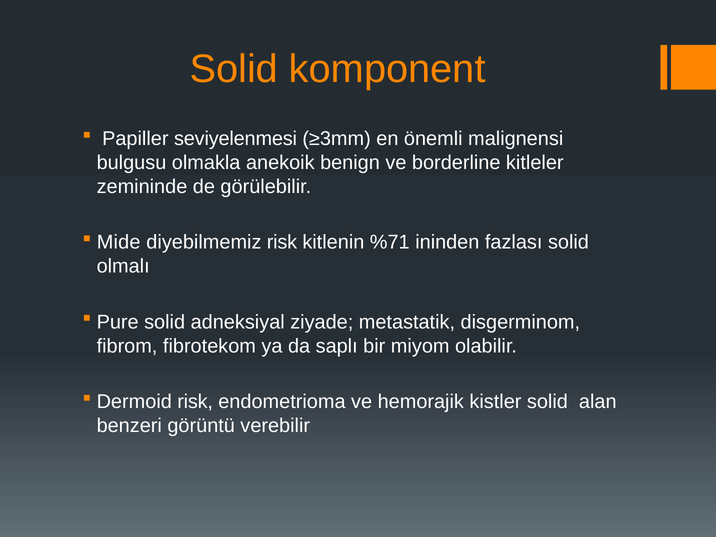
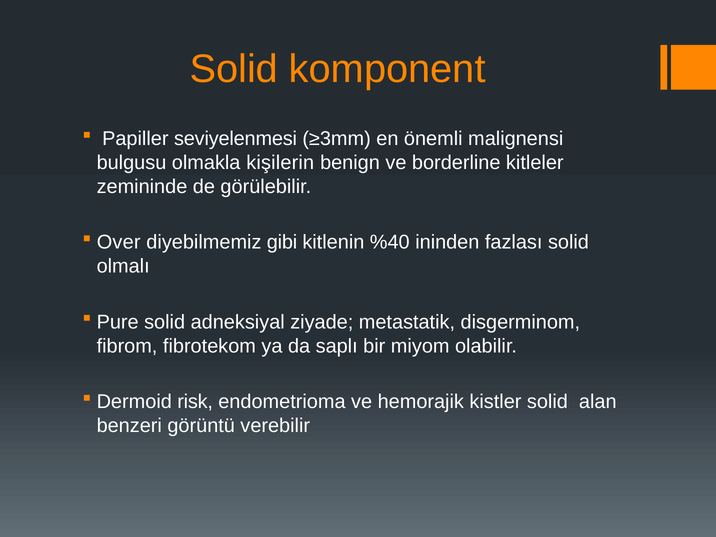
anekoik: anekoik -> kişilerin (280, 163)
Mide: Mide -> Over (119, 242)
diyebilmemiz risk: risk -> gibi (282, 242)
%71: %71 -> %40 (390, 242)
